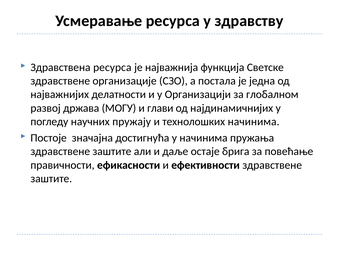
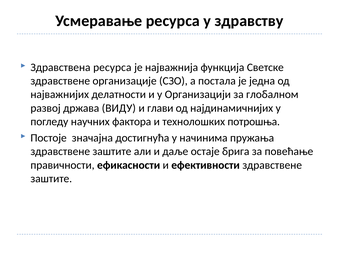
МОГУ: МОГУ -> ВИДУ (119, 108)
пружају: пружају -> фактора (132, 122)
технолошких начинима: начинима -> потрошња (254, 122)
